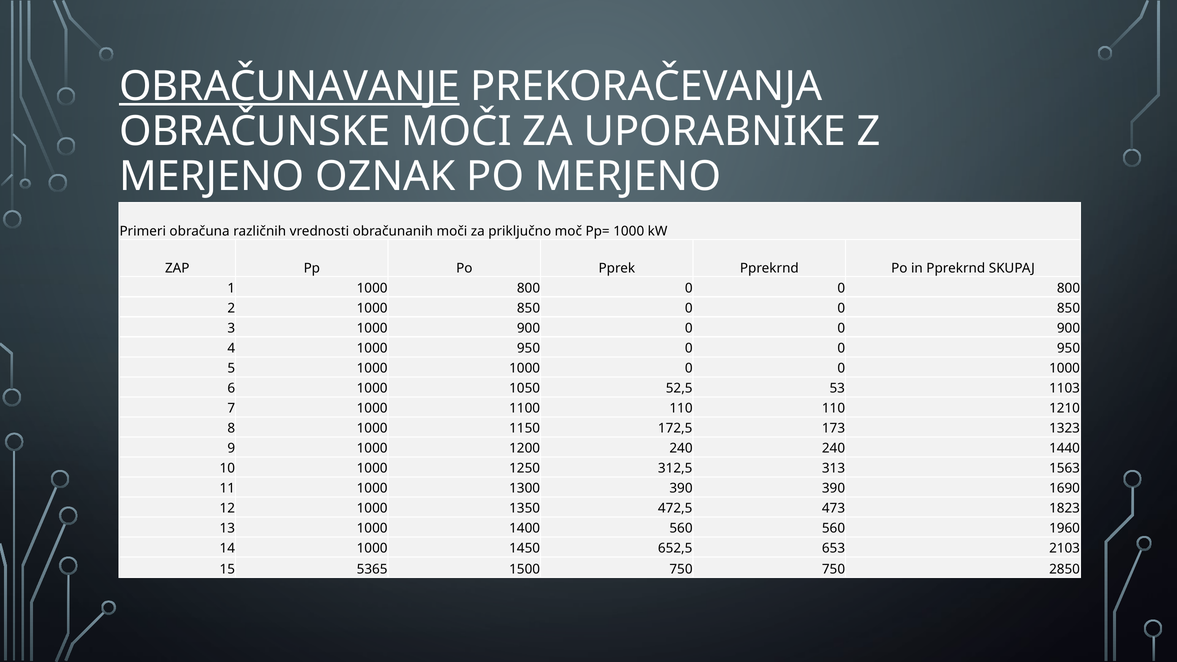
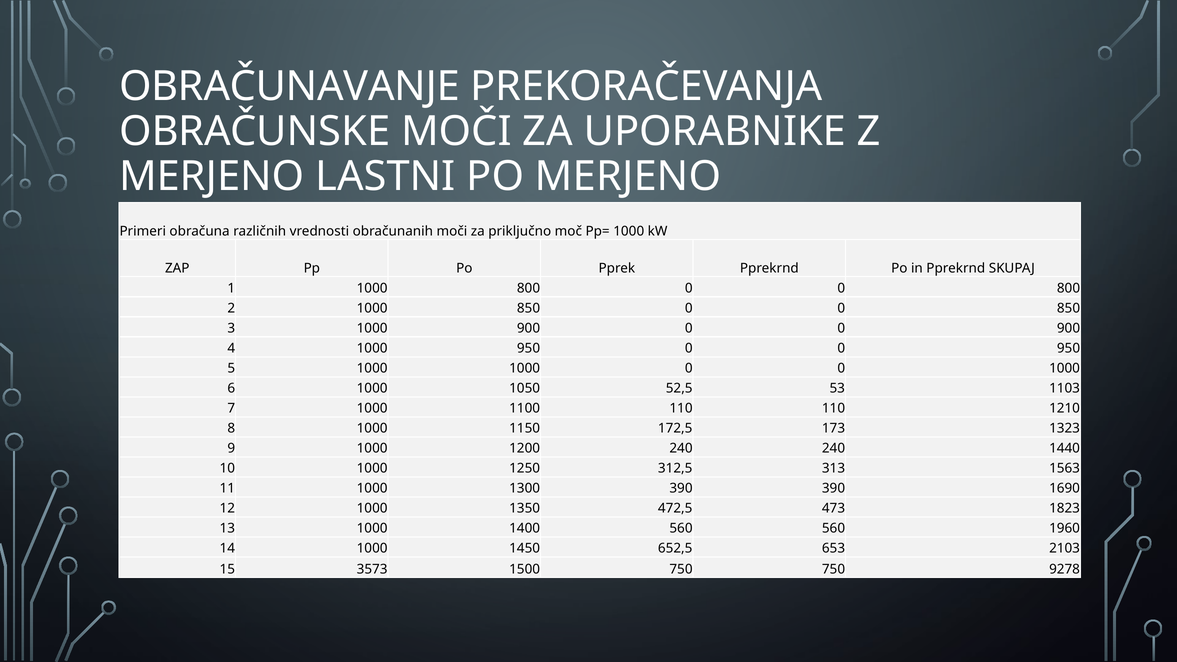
OBRAČUNAVANJE underline: present -> none (289, 86)
OZNAK: OZNAK -> LASTNI (385, 176)
5365: 5365 -> 3573 (372, 569)
2850: 2850 -> 9278 (1065, 569)
